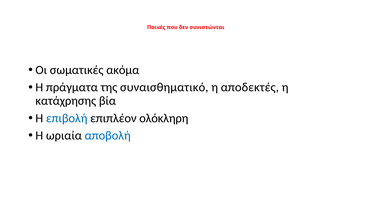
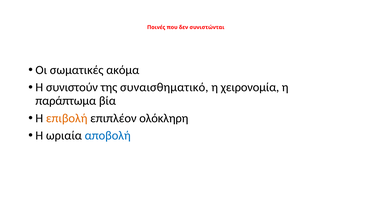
πράγματα: πράγματα -> συνιστούν (72, 87)
αποδεκτές: αποδεκτές -> χειρονομία (250, 87)
κατάχρησης: κατάχρησης -> παράπτωμα (66, 101)
επιβολή colour: blue -> orange (67, 118)
